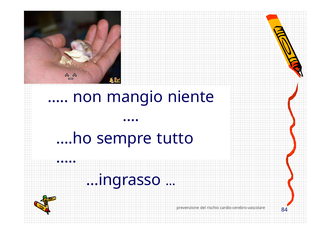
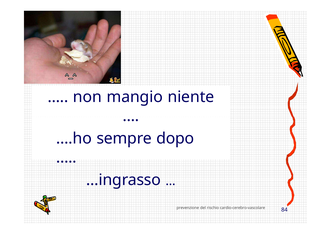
tutto: tutto -> dopo (175, 138)
